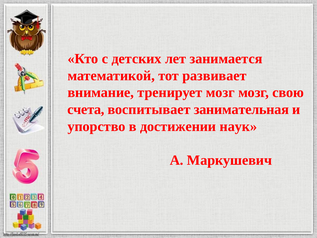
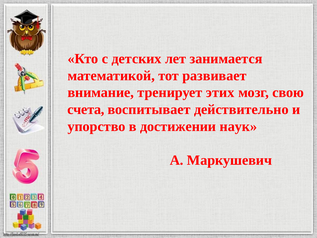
тренирует мозг: мозг -> этих (220, 92)
занимательная: занимательная -> действительно (241, 109)
